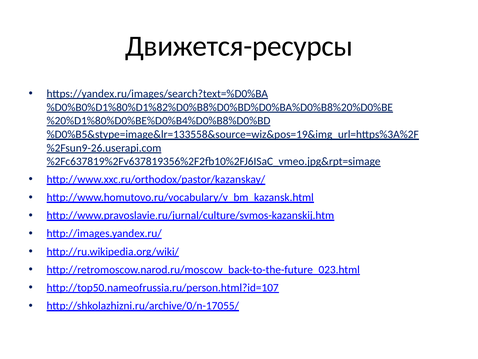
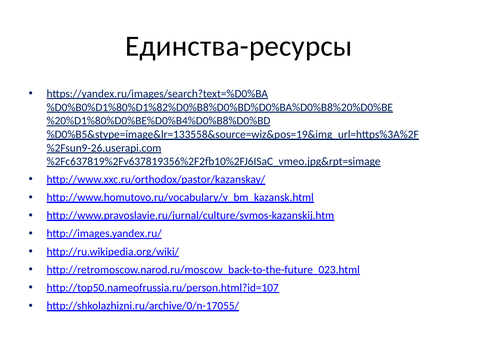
Движется-ресурсы: Движется-ресурсы -> Единства-ресурсы (239, 46)
